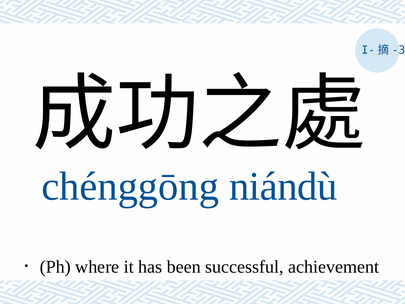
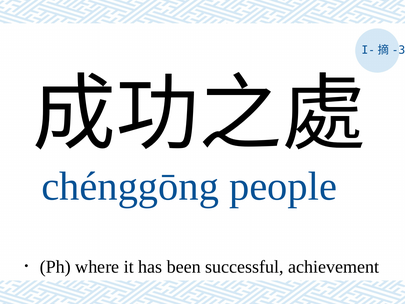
niándù: niándù -> people (283, 186)
